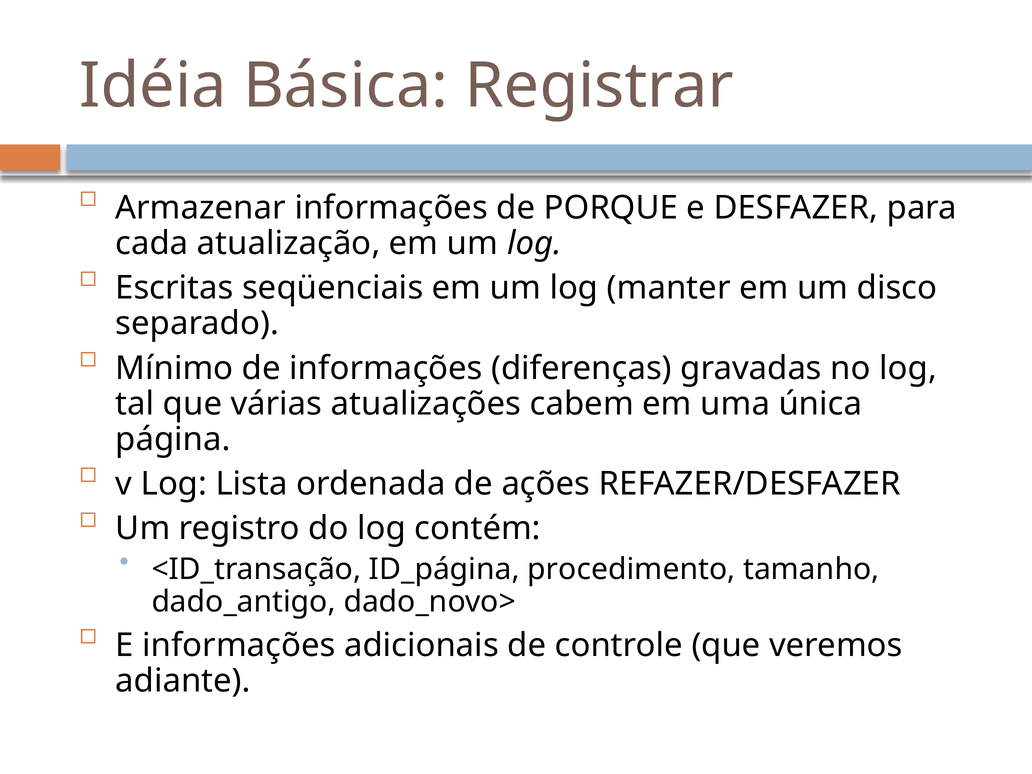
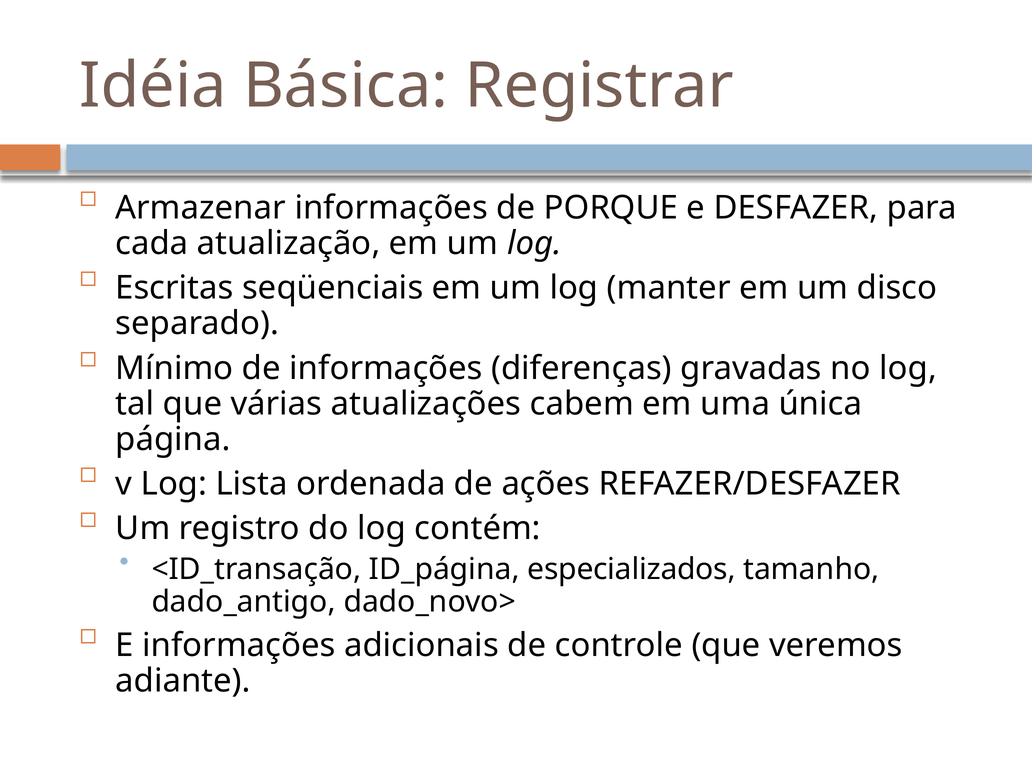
procedimento: procedimento -> especializados (632, 569)
